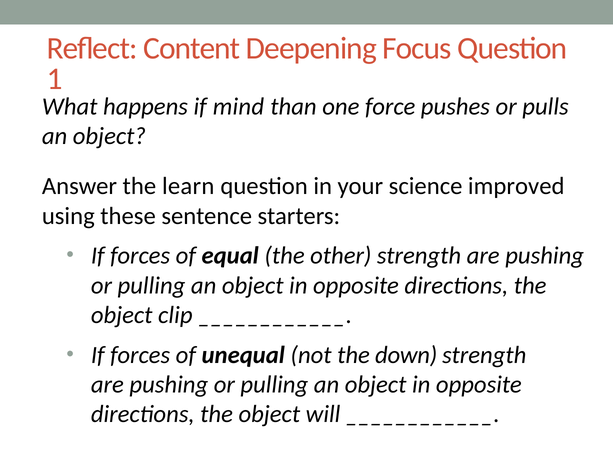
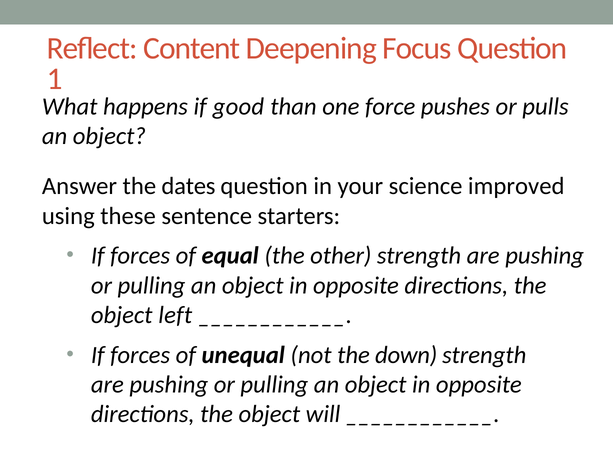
mind: mind -> good (238, 106)
learn: learn -> dates (188, 186)
clip: clip -> left (175, 315)
